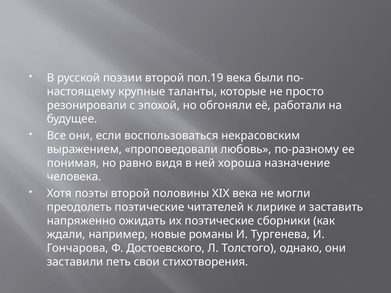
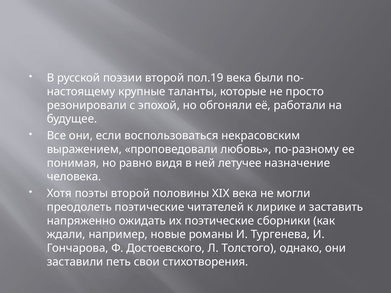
хороша: хороша -> летучее (240, 163)
